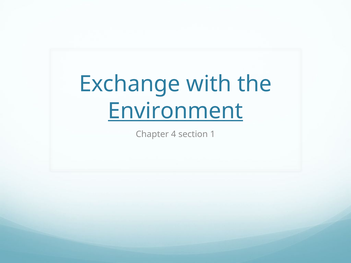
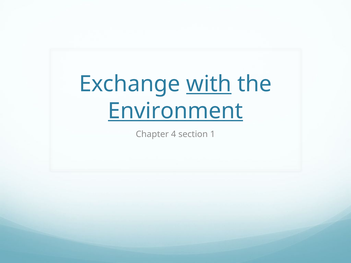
with underline: none -> present (209, 84)
